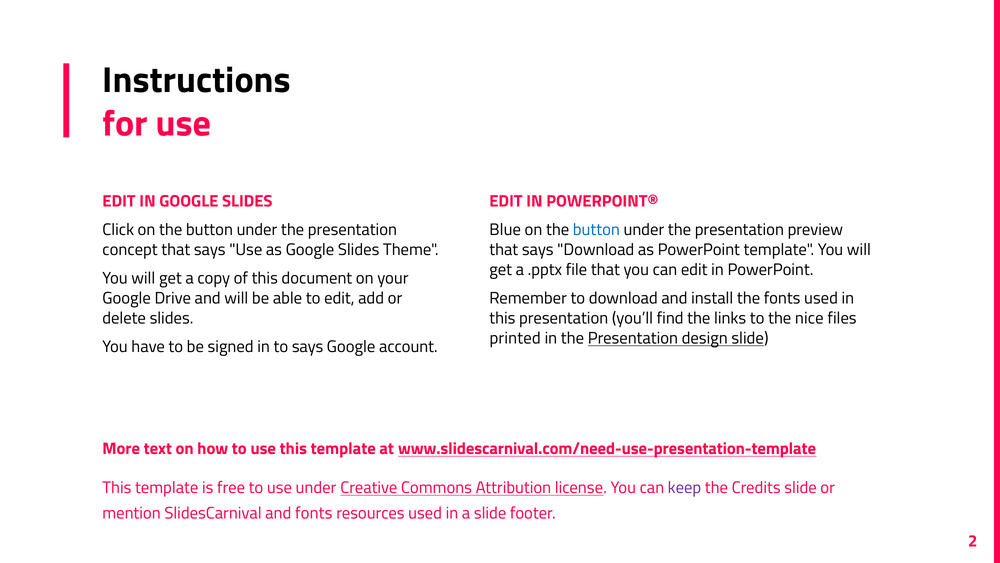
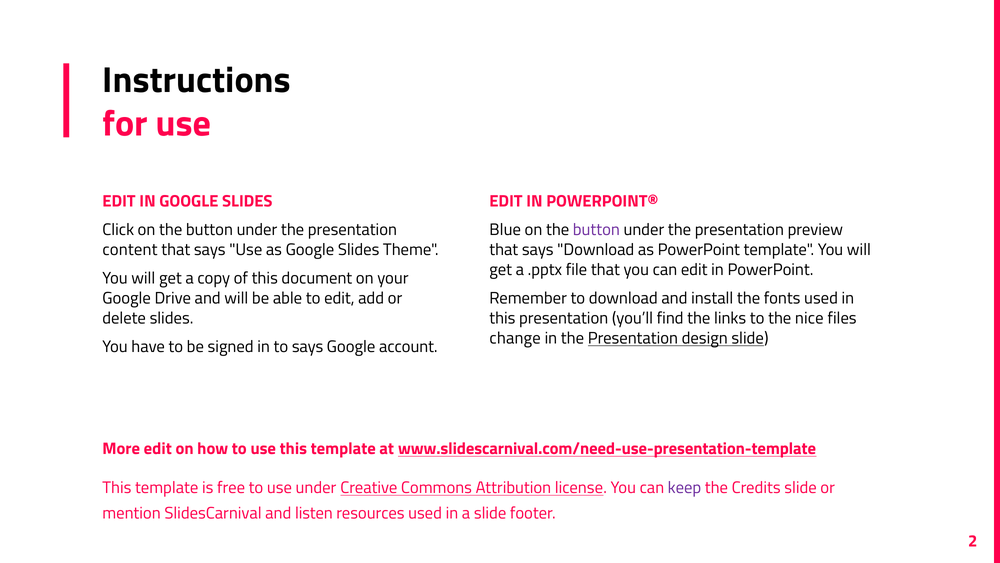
button colour: blue -> purple (596, 230)
concept: concept -> content (130, 250)
printed: printed -> change (515, 338)
More text: text -> edit (158, 448)
and fonts: fonts -> listen (314, 513)
